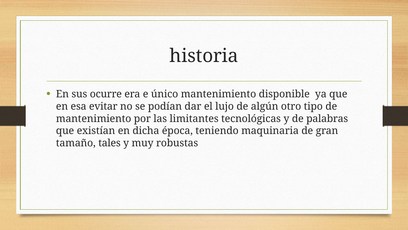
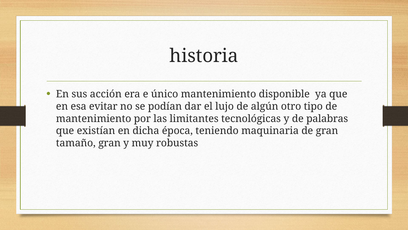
ocurre: ocurre -> acción (106, 94)
tamaño tales: tales -> gran (110, 143)
